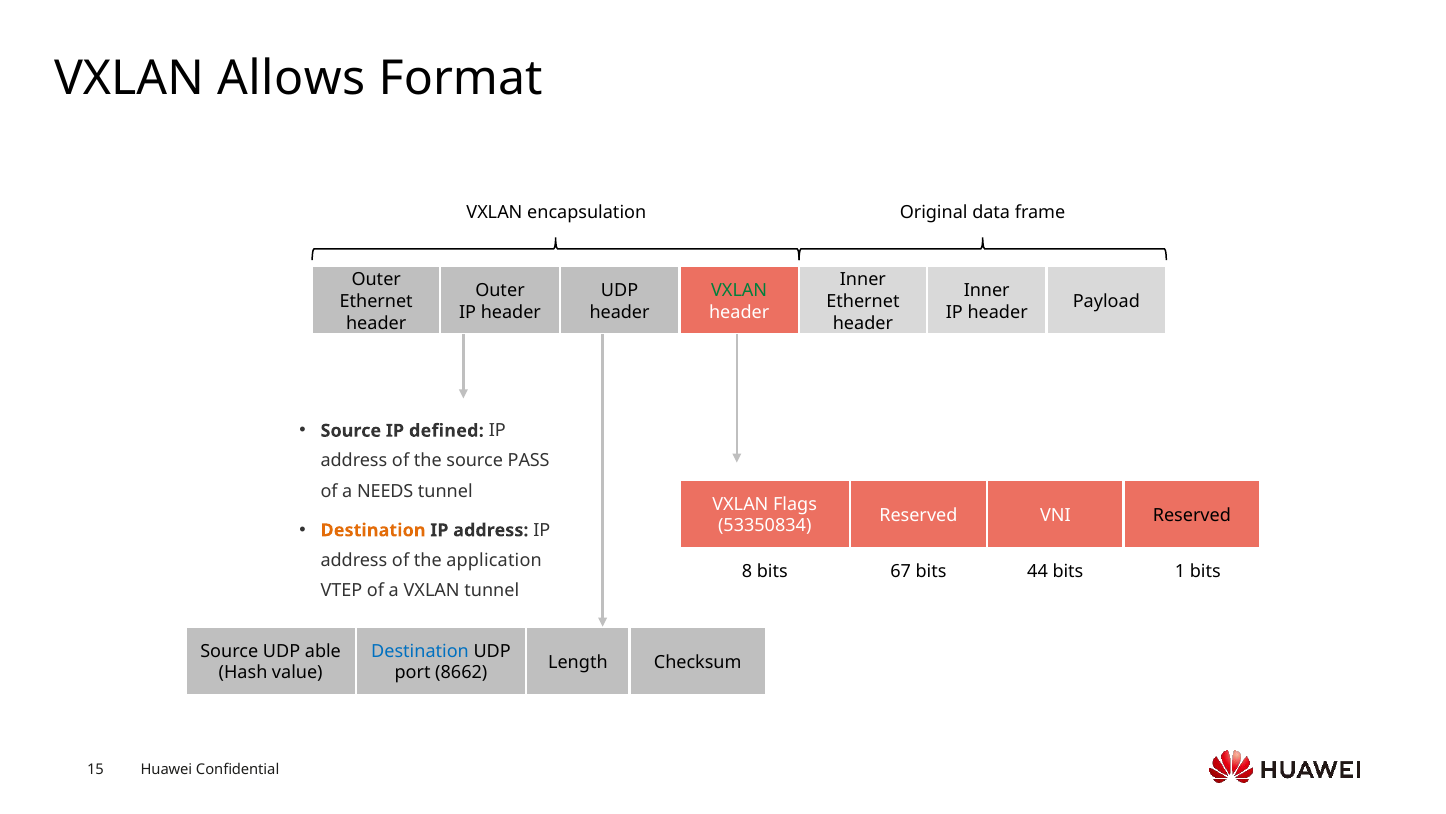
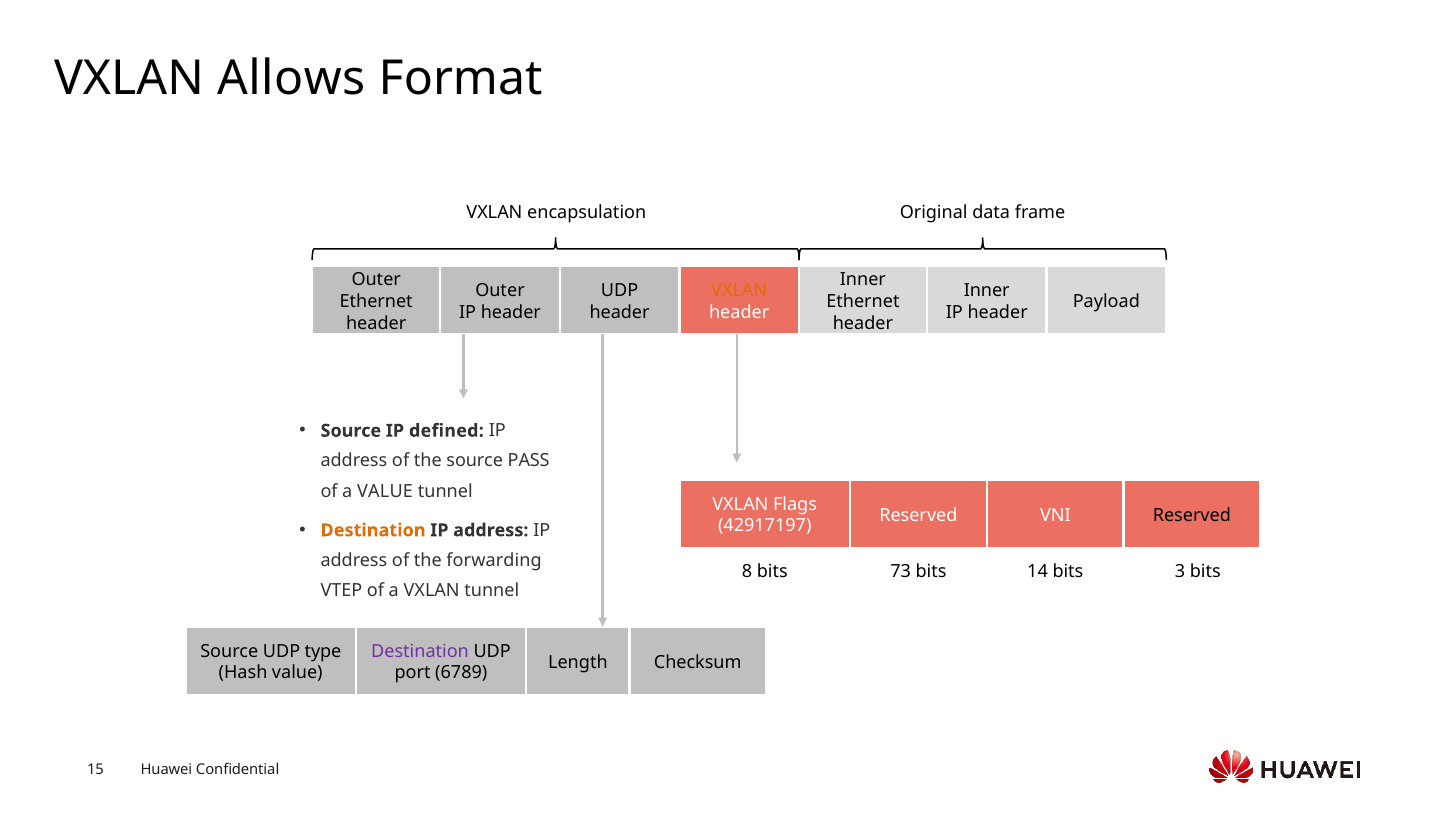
VXLAN colour: green -> orange (739, 290)
a NEEDS: NEEDS -> VALUE (385, 491)
53350834: 53350834 -> 42917197 (765, 525)
application: application -> forwarding (494, 560)
67: 67 -> 73 (901, 571)
44: 44 -> 14 (1038, 571)
1: 1 -> 3 (1180, 571)
able: able -> type (323, 651)
Destination colour: blue -> purple (420, 651)
8662: 8662 -> 6789 (461, 672)
